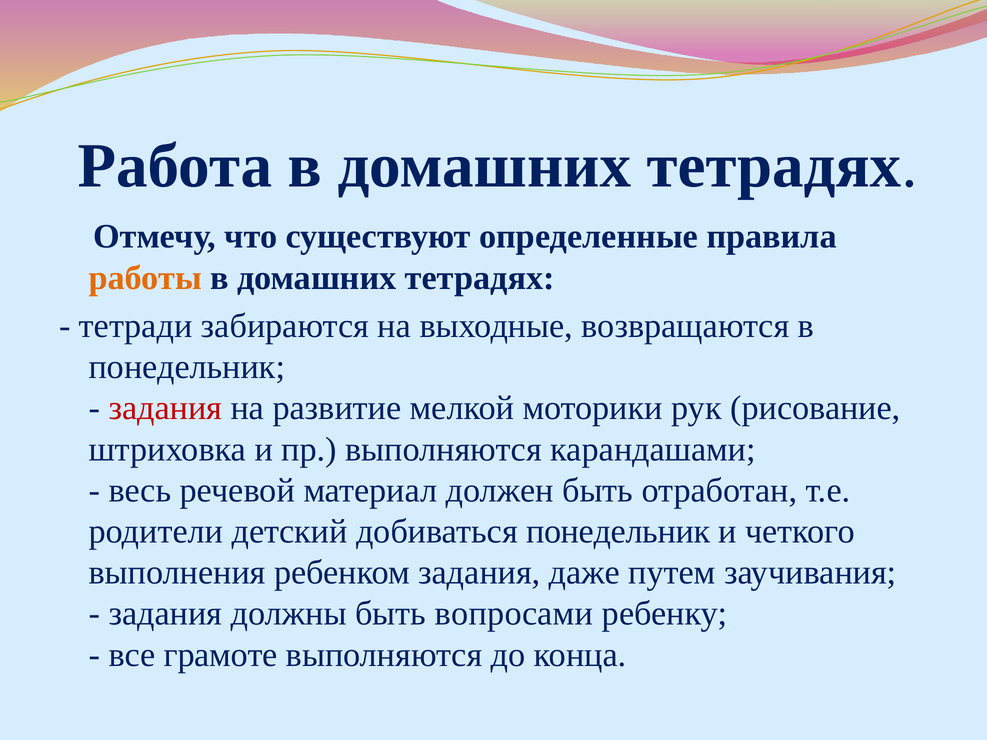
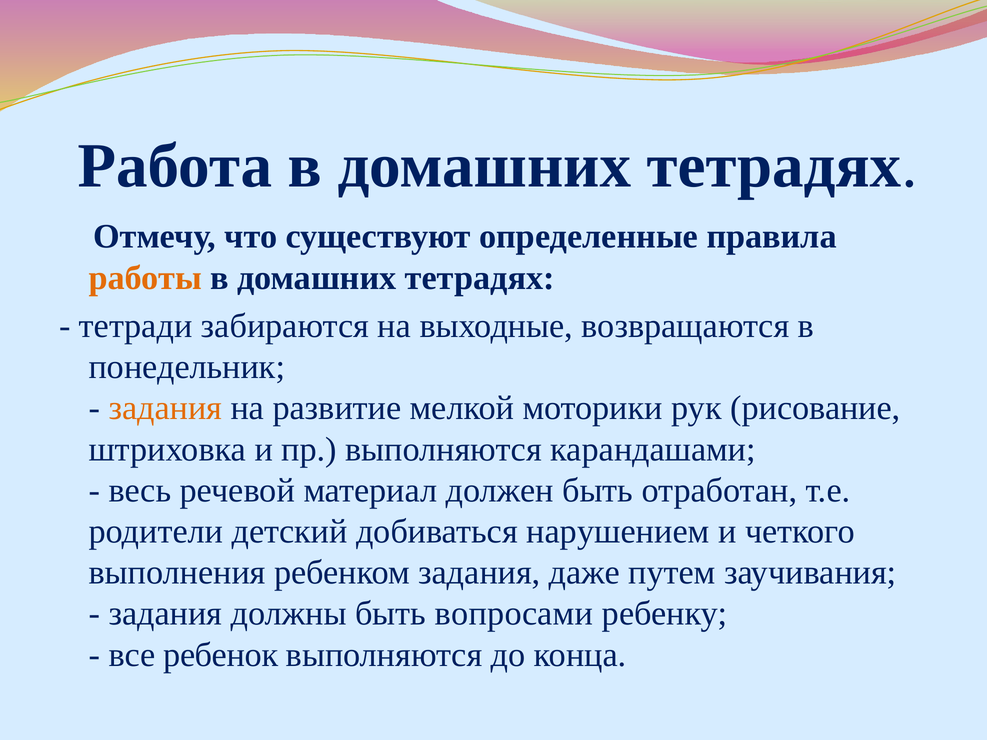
задания colour: red -> orange (165, 408)
добиваться понедельник: понедельник -> нарушением (618, 532)
грамоте: грамоте -> ребенок (221, 655)
